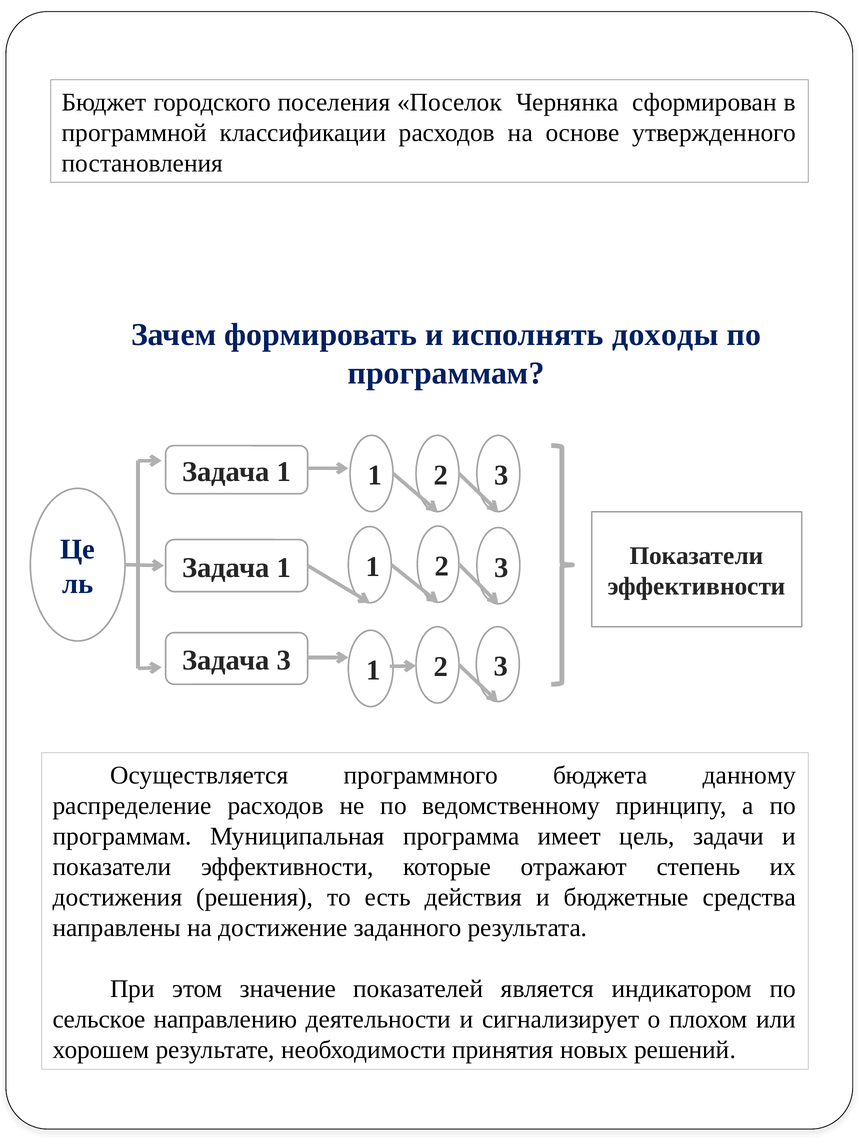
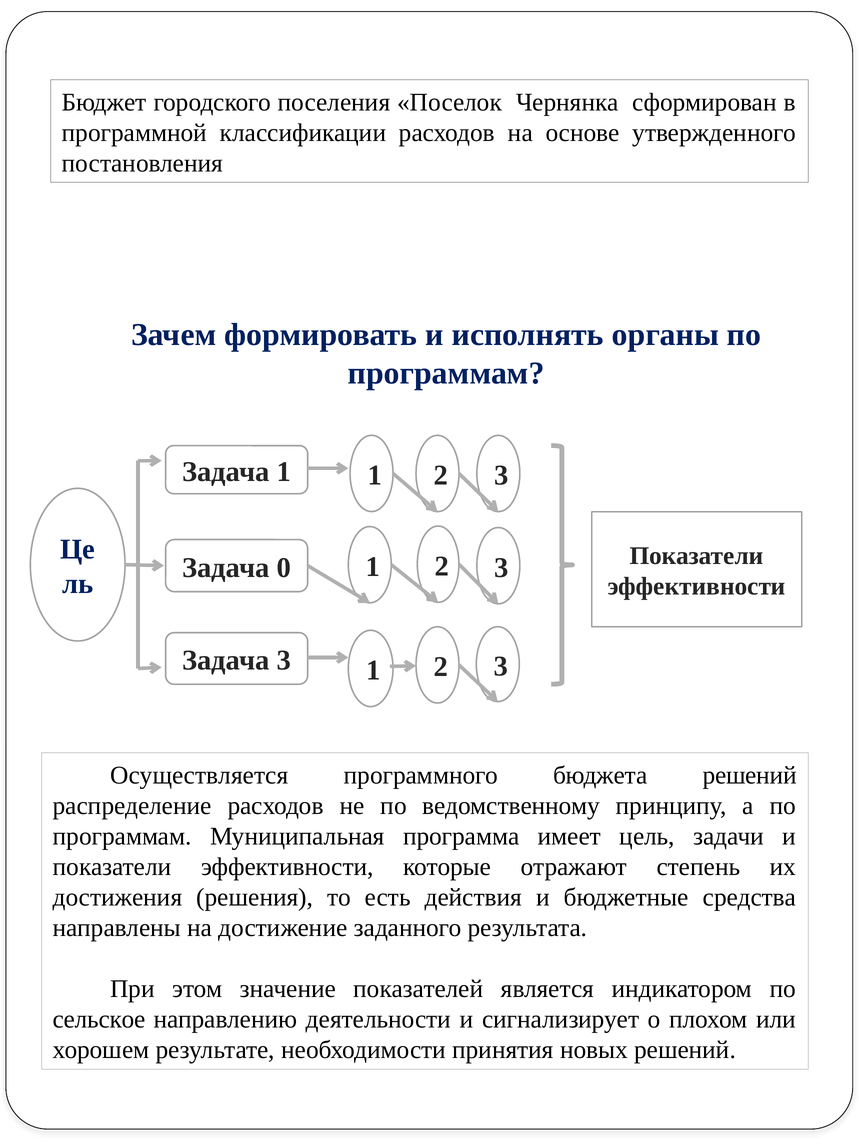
доходы: доходы -> органы (665, 335)
1: 1 -> 0 (284, 568)
бюджета данному: данному -> решений (750, 776)
